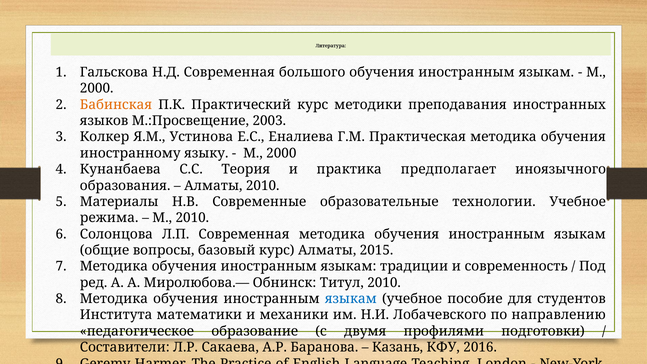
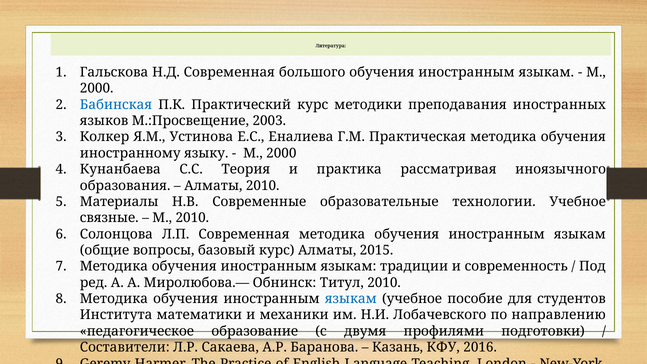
Бабинская colour: orange -> blue (116, 105)
предпoлагает: предпoлагает -> рассматривая (448, 169)
режима: режима -> связные (109, 218)
